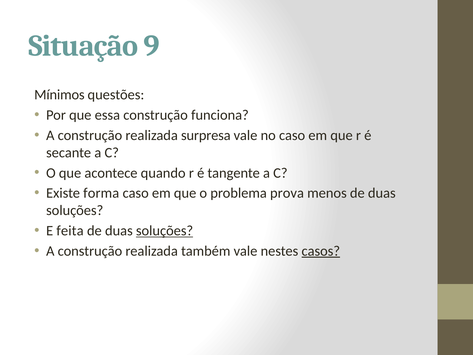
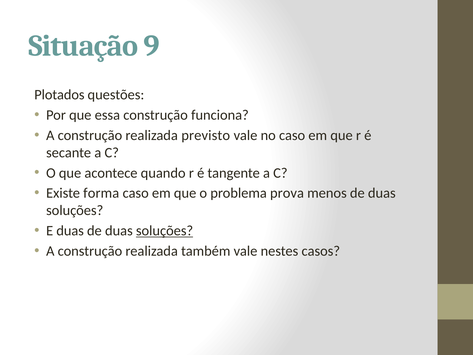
Mínimos: Mínimos -> Plotados (59, 95)
surpresa: surpresa -> previsto (206, 135)
E feita: feita -> duas (70, 231)
casos underline: present -> none (321, 251)
